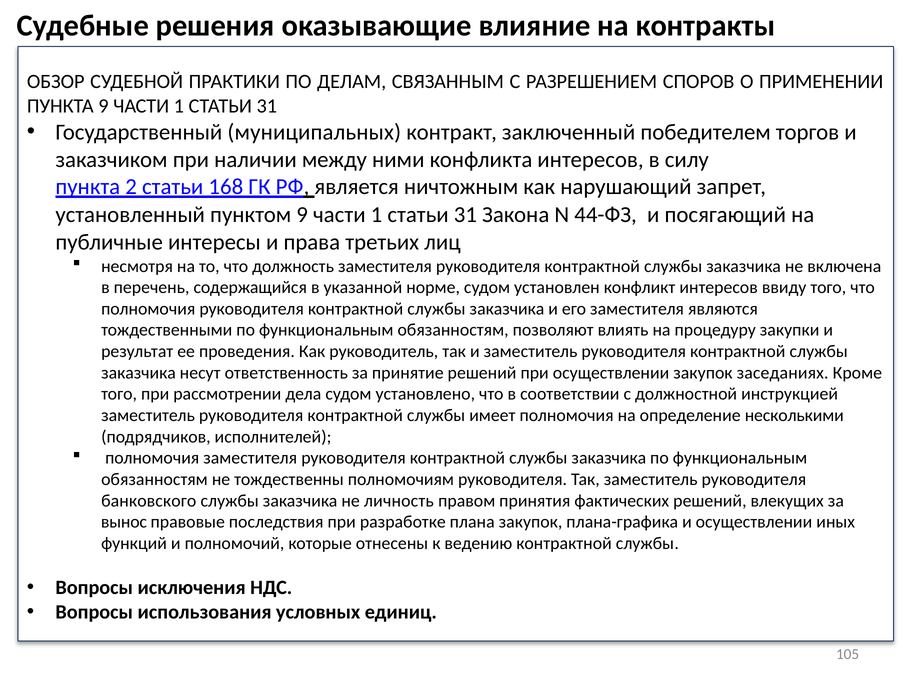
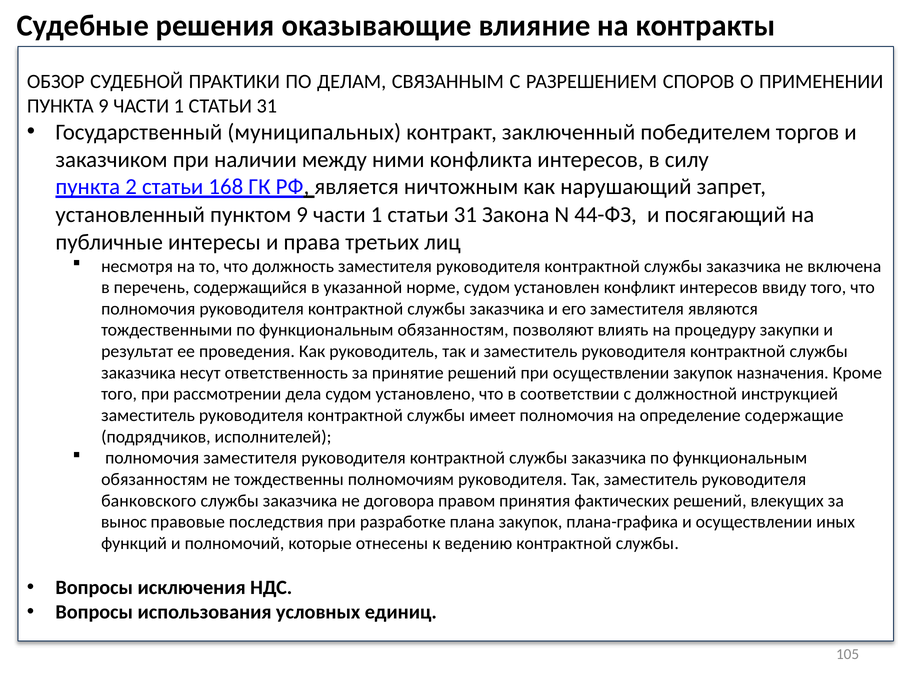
заседаниях: заседаниях -> назначения (783, 373)
несколькими: несколькими -> содержащие (794, 416)
личность: личность -> договора (399, 501)
